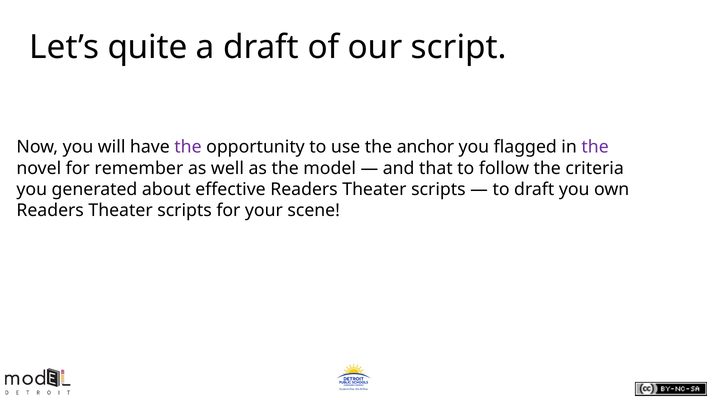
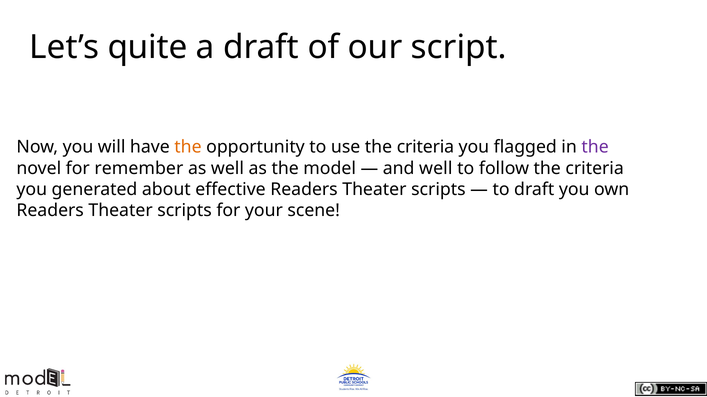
the colour: purple -> orange (188, 147)
use the anchor: anchor -> criteria (425, 147)
and that: that -> well (436, 169)
